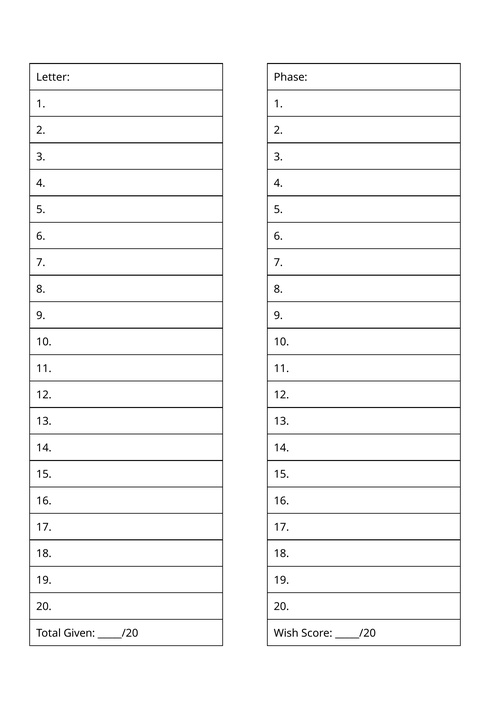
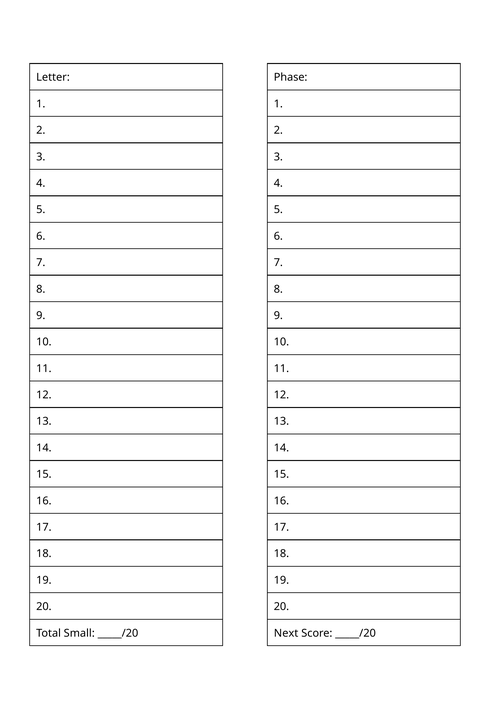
Given: Given -> Small (79, 634)
Wish: Wish -> Next (286, 634)
